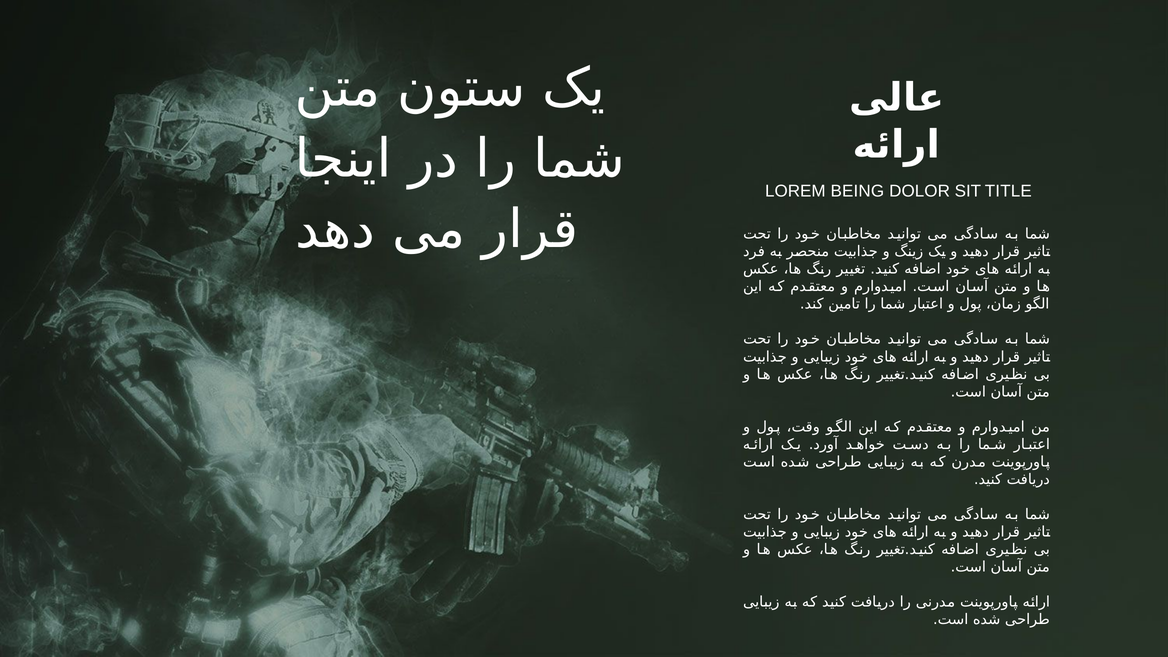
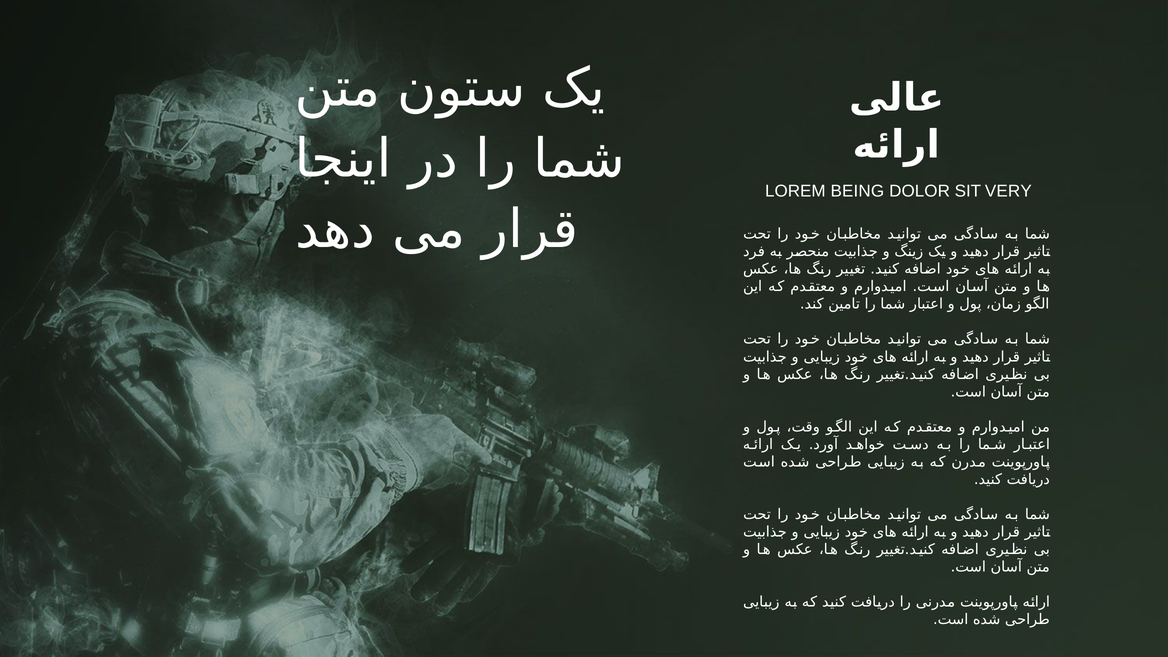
TITLE: TITLE -> VERY (1008, 191)
